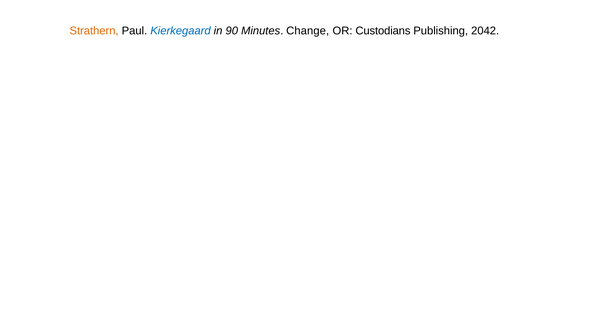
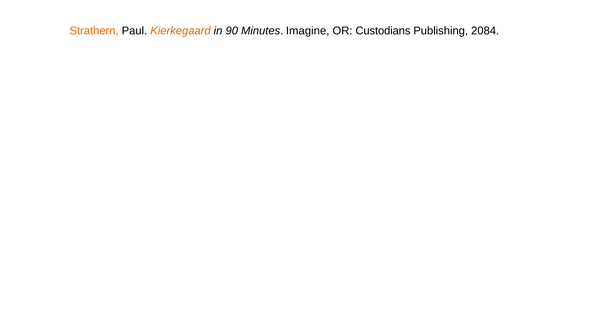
Kierkegaard colour: blue -> orange (181, 31)
Change: Change -> Imagine (308, 31)
2042: 2042 -> 2084 (485, 31)
